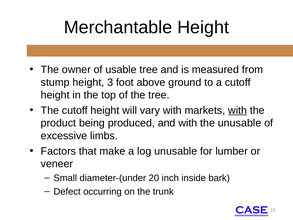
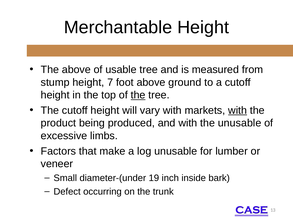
The owner: owner -> above (76, 70)
3: 3 -> 7 (110, 82)
the underline: none -> present (138, 95)
20: 20 -> 19 (154, 178)
